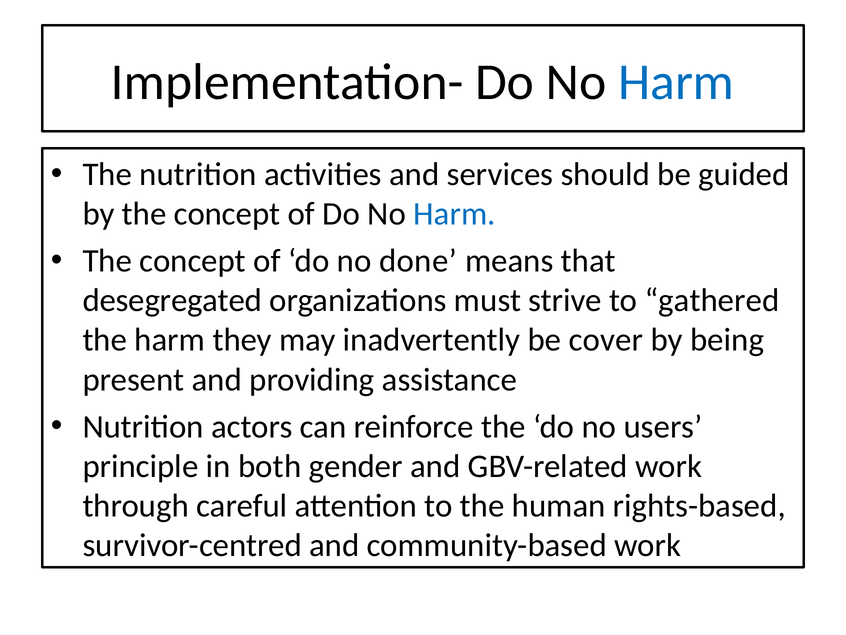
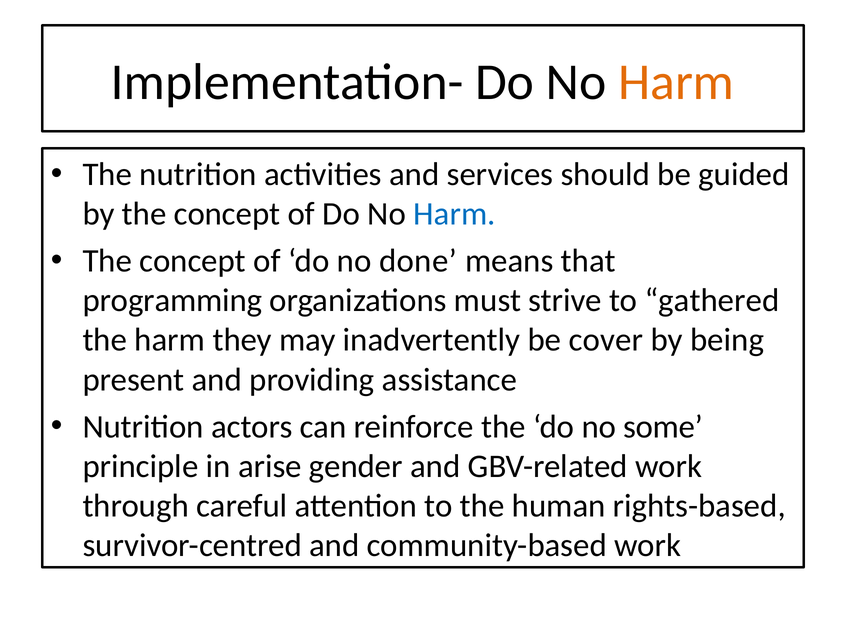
Harm colour: blue -> orange (676, 82)
desegregated: desegregated -> programming (172, 300)
users: users -> some (663, 426)
both: both -> arise (270, 466)
